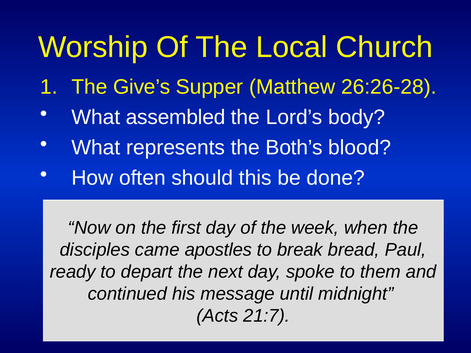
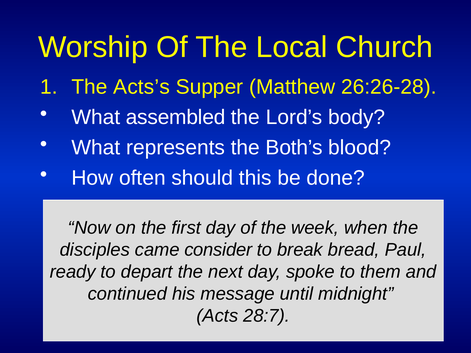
Give’s: Give’s -> Acts’s (142, 87)
apostles: apostles -> consider (218, 250)
21:7: 21:7 -> 28:7 (267, 316)
